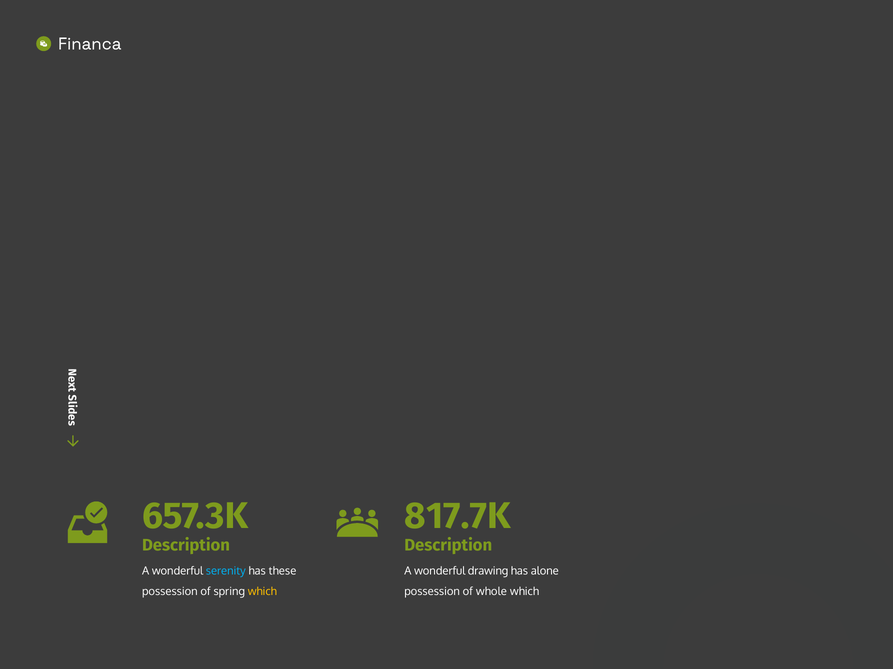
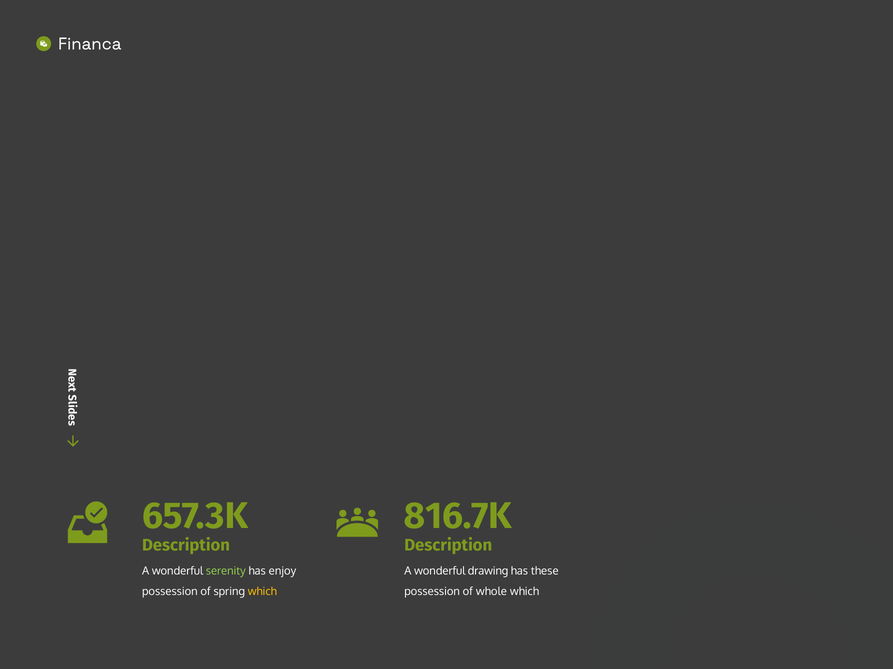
817.7K: 817.7K -> 816.7K (458, 517)
serenity colour: light blue -> light green (226, 572)
these: these -> enjoy (282, 572)
alone: alone -> these (545, 572)
